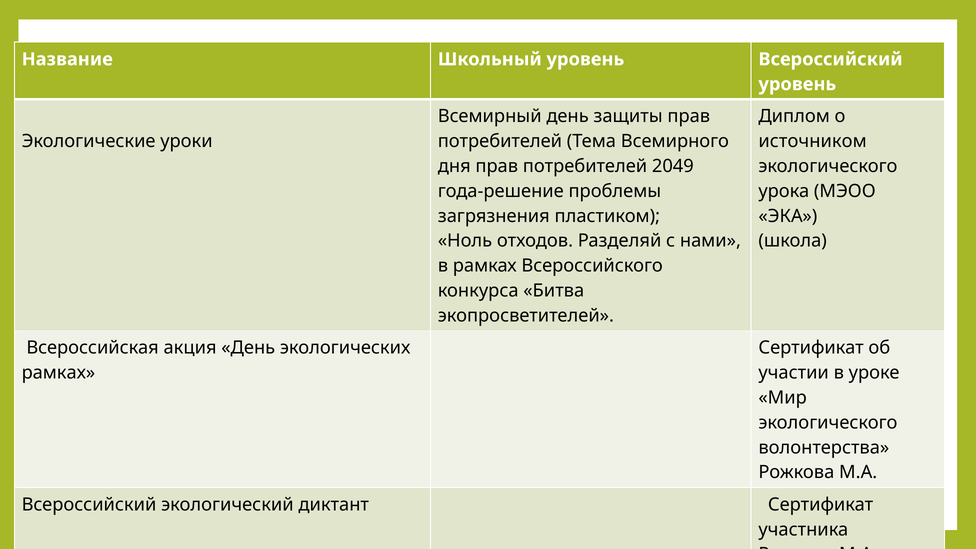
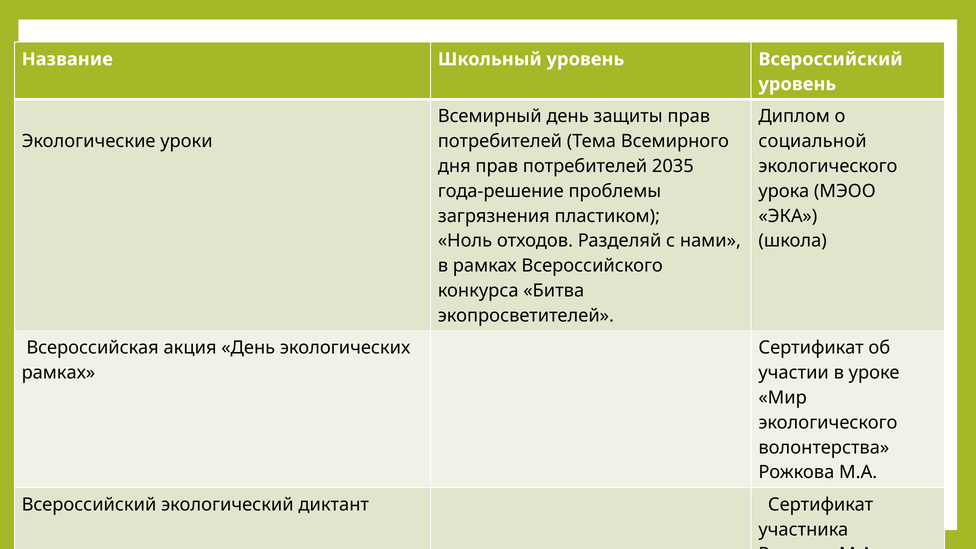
источником: источником -> социальной (813, 141)
2049: 2049 -> 2035 (673, 166)
